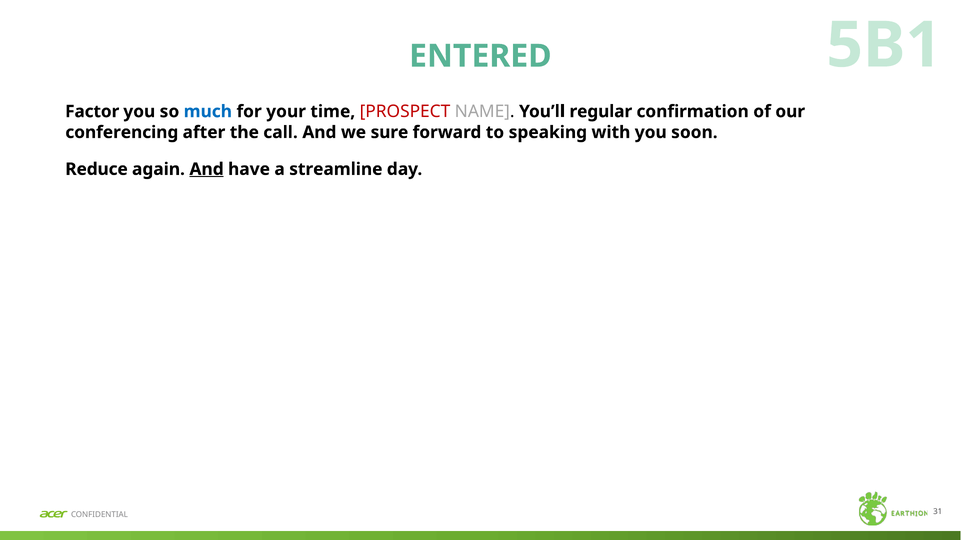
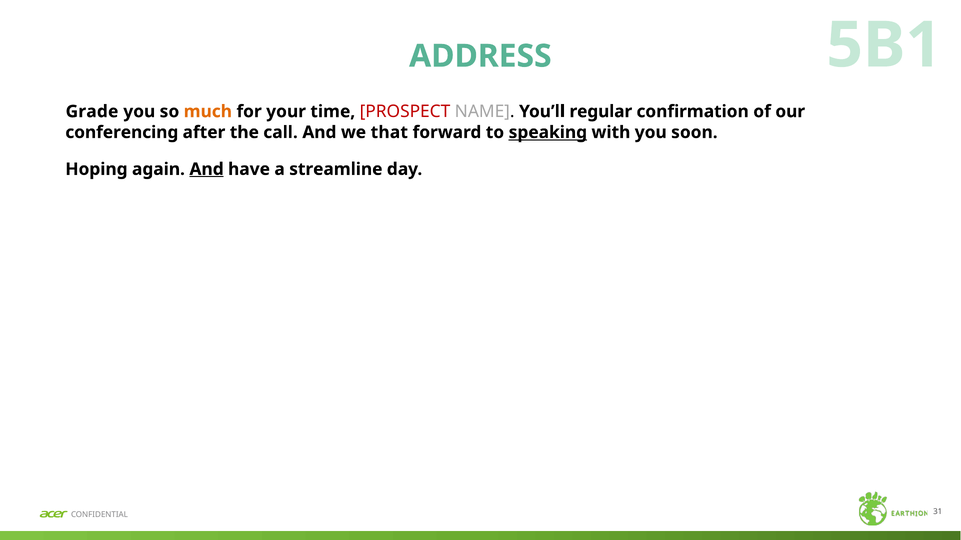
ENTERED: ENTERED -> ADDRESS (480, 56)
Factor: Factor -> Grade (92, 112)
much colour: blue -> orange (208, 112)
sure: sure -> that (389, 132)
speaking underline: none -> present (548, 132)
Reduce: Reduce -> Hoping (96, 169)
